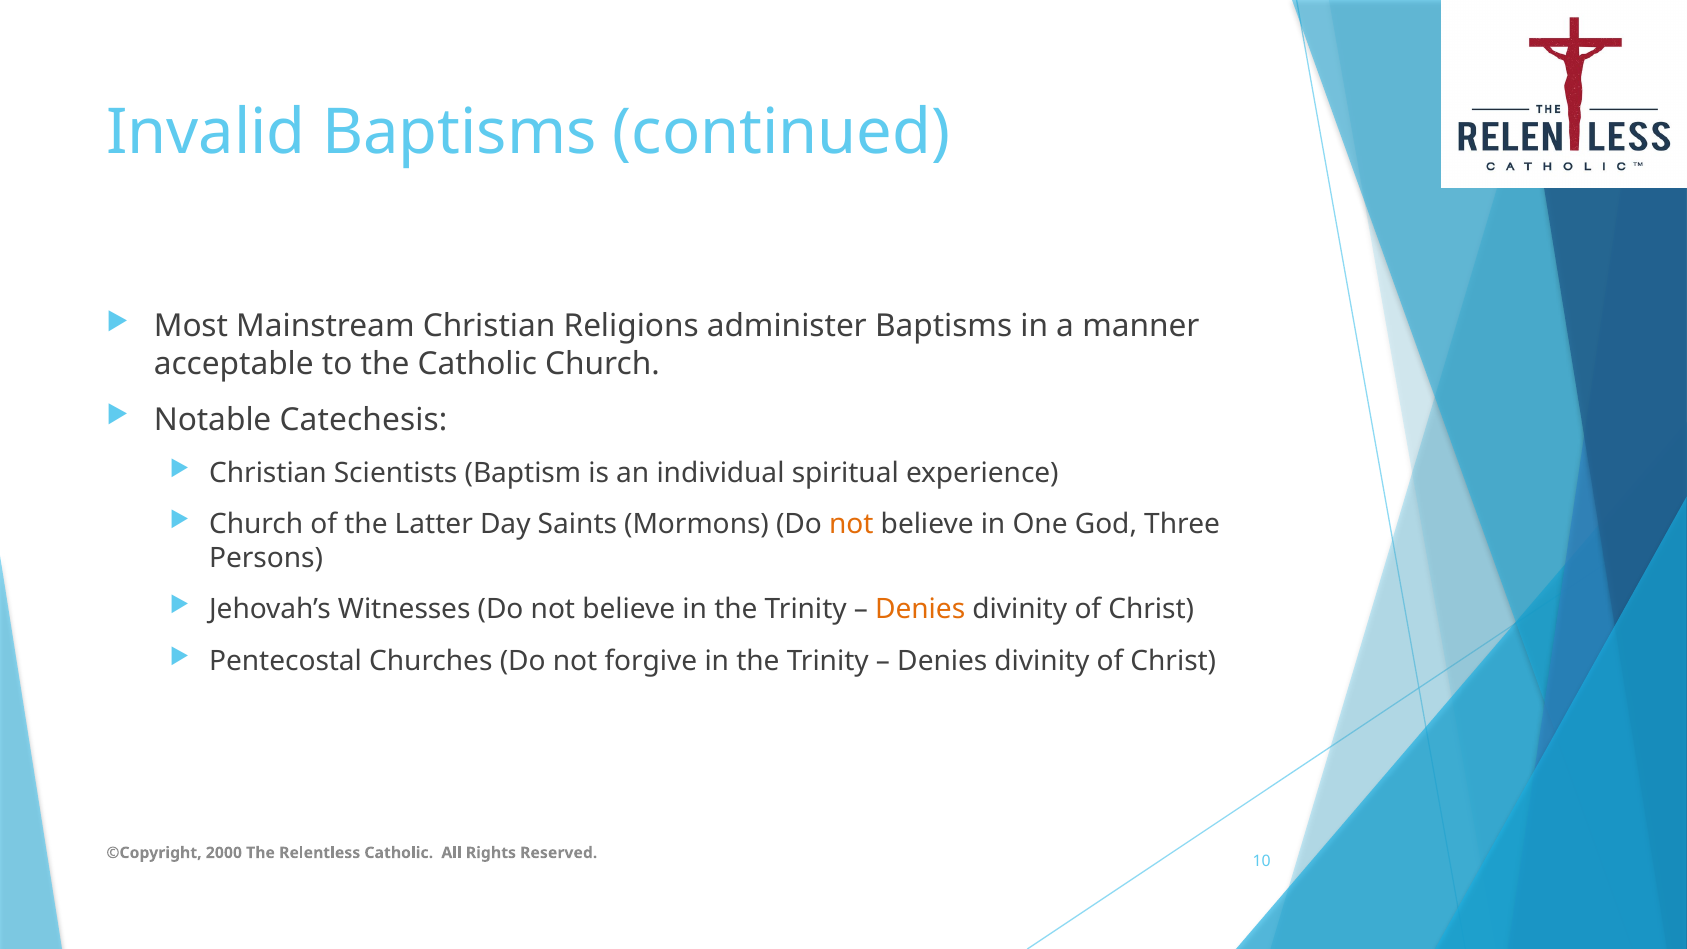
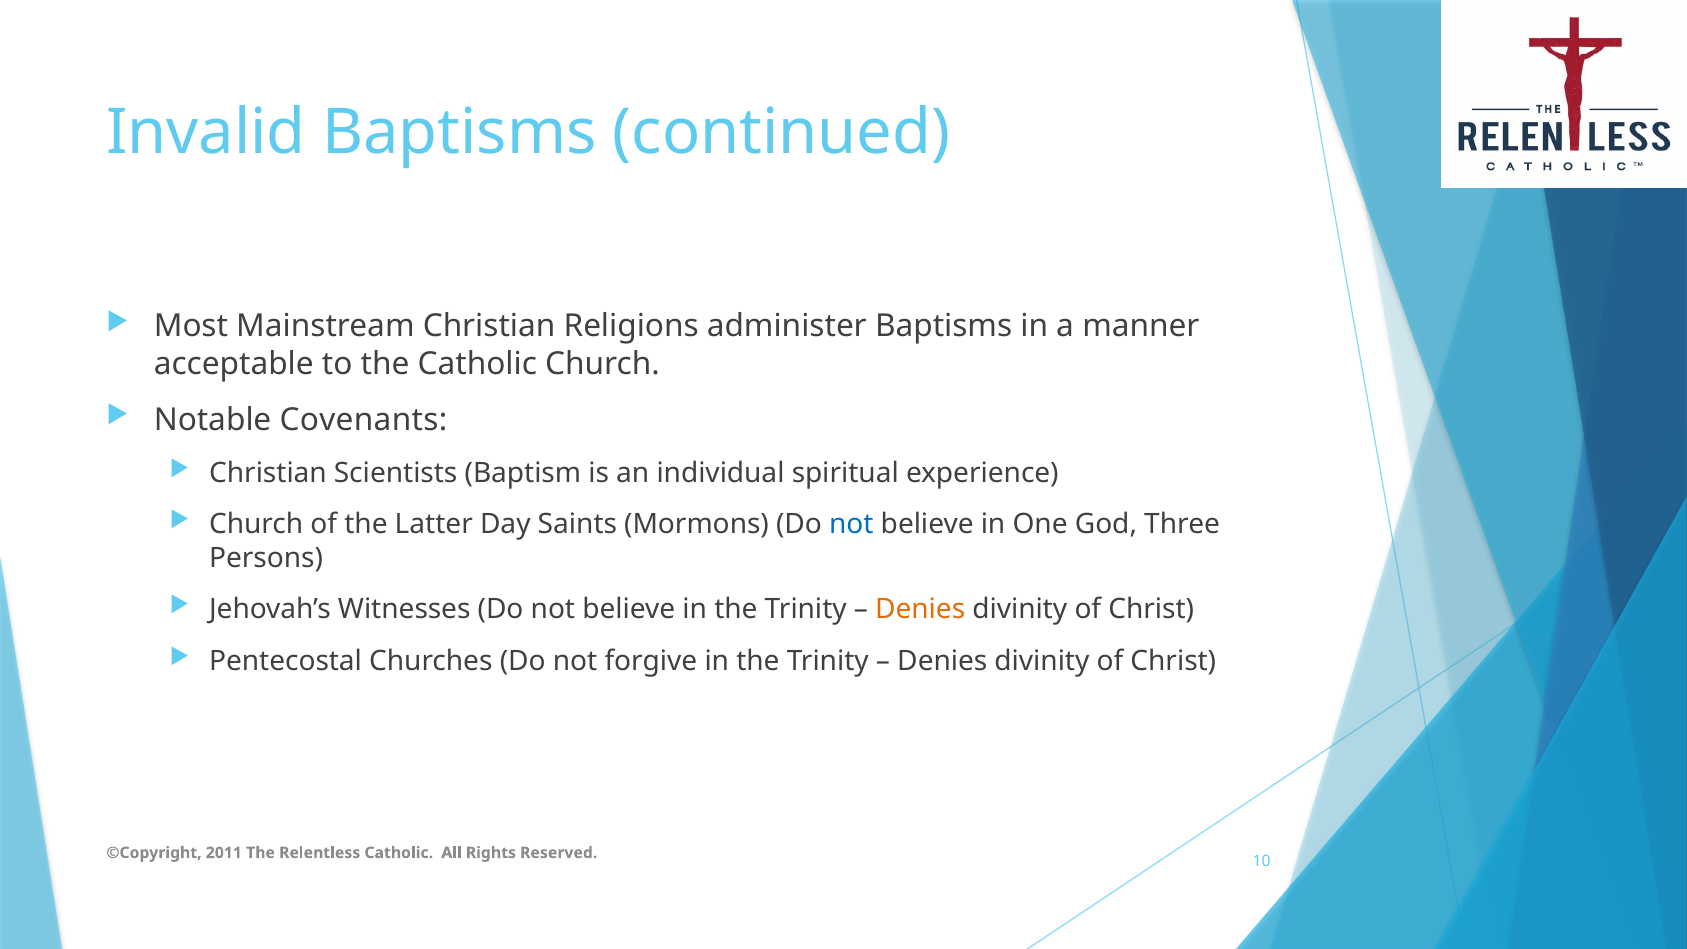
Catechesis: Catechesis -> Covenants (363, 420)
not colour: orange -> blue (851, 524)
2000: 2000 -> 2011 (224, 853)
